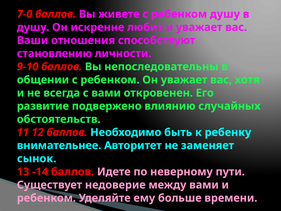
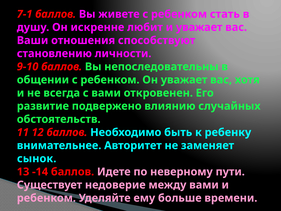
7-0: 7-0 -> 7-1 (25, 14)
ребенком душу: душу -> стать (225, 14)
